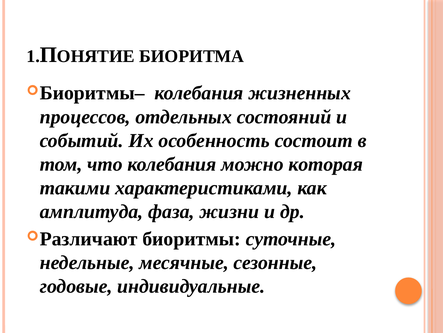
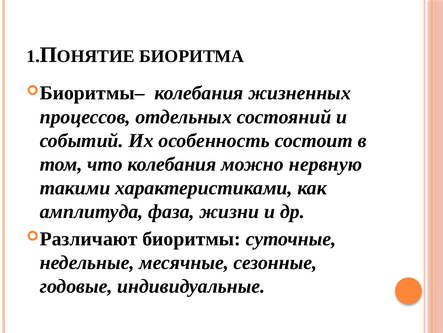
которая: которая -> нервную (326, 164)
